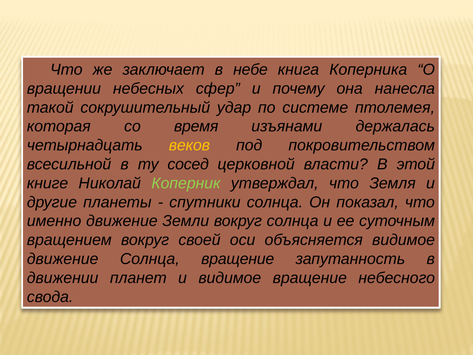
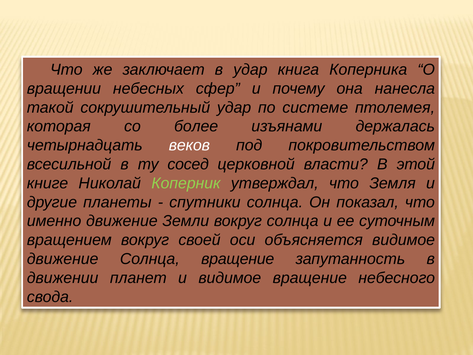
в небе: небе -> удар (250, 70)
время: время -> более (196, 126)
веков colour: yellow -> white (189, 145)
